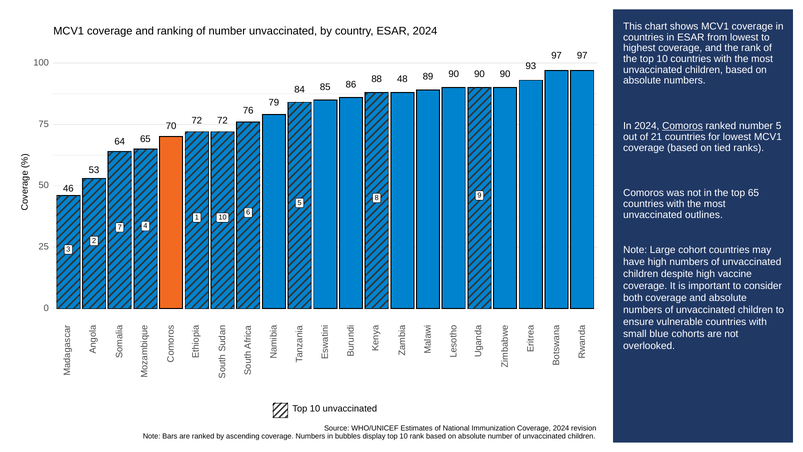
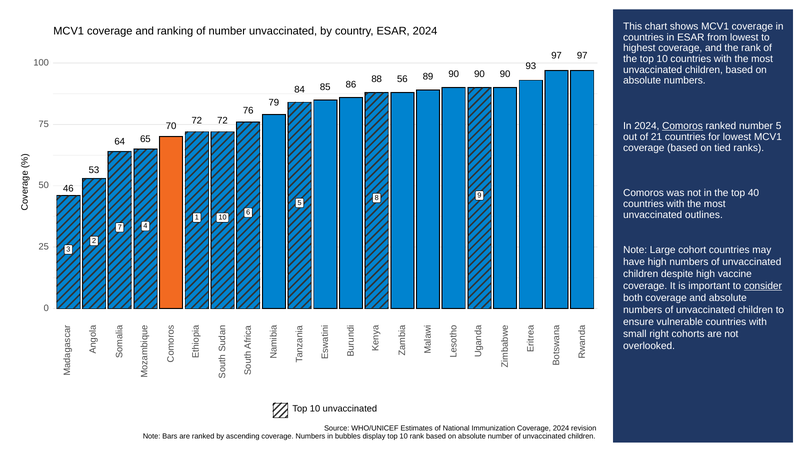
48: 48 -> 56 (402, 79)
top 65: 65 -> 40 (753, 193)
consider underline: none -> present (763, 286)
blue: blue -> right (659, 334)
